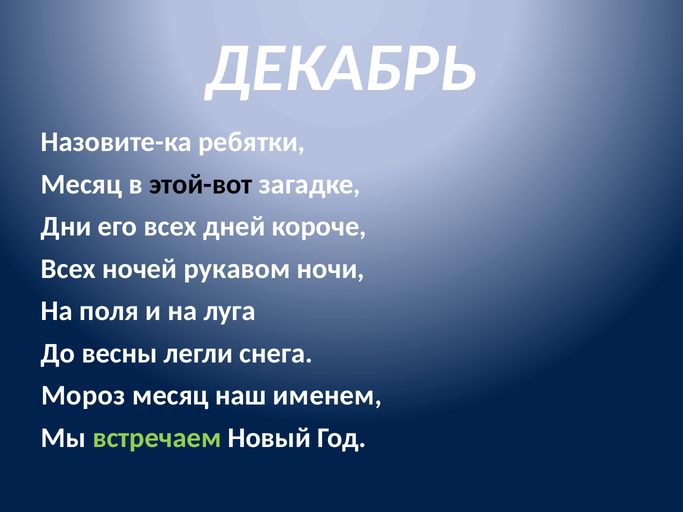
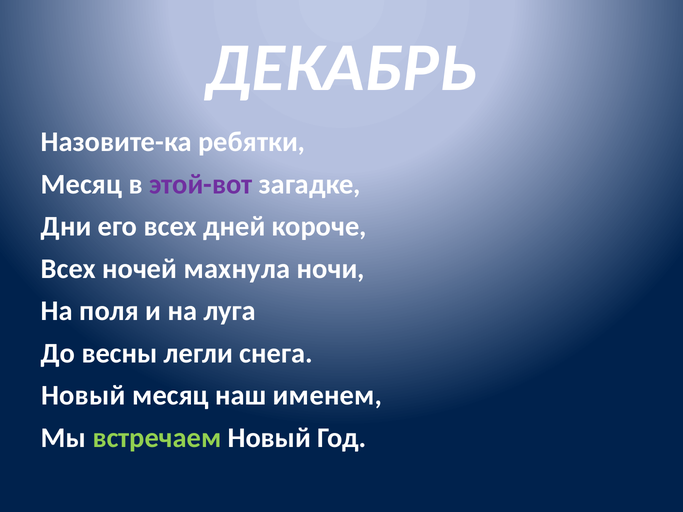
этой-вот colour: black -> purple (201, 184)
рукавом: рукавом -> махнула (237, 269)
Мороз: Мороз -> Новый (83, 396)
